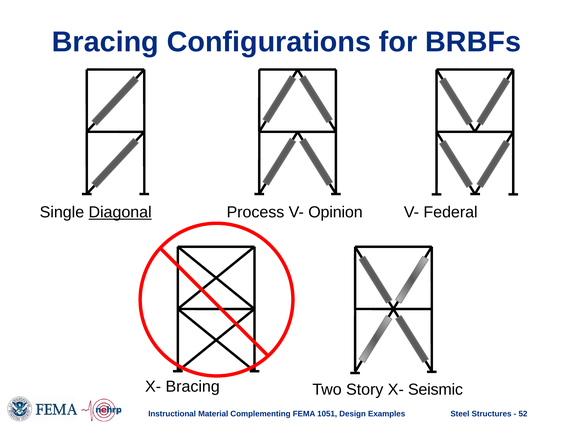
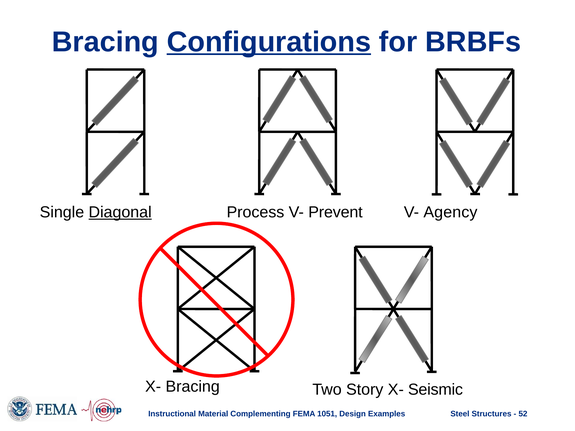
Configurations underline: none -> present (269, 42)
Opinion: Opinion -> Prevent (335, 213)
Federal: Federal -> Agency (450, 213)
